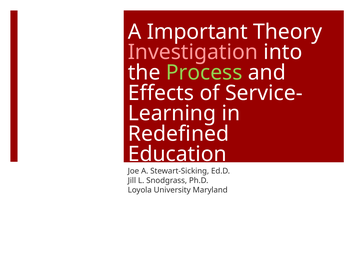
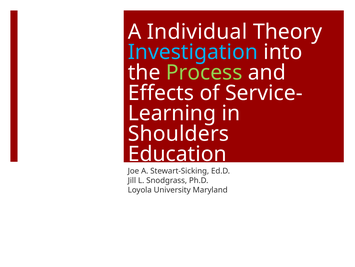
Important: Important -> Individual (197, 32)
Investigation colour: pink -> light blue (193, 52)
Redefined: Redefined -> Shoulders (178, 133)
